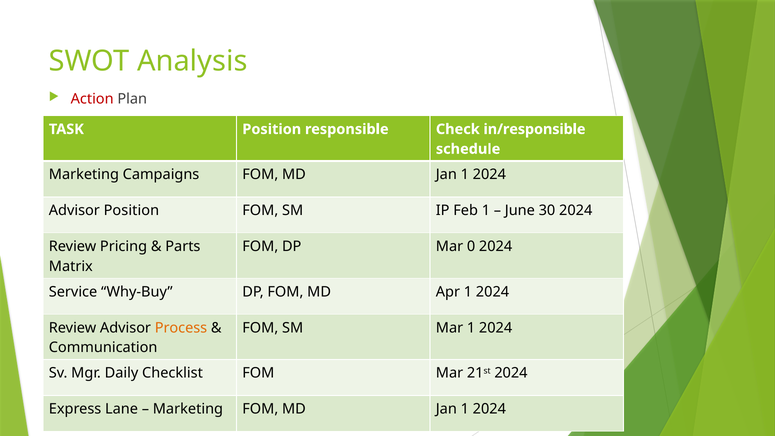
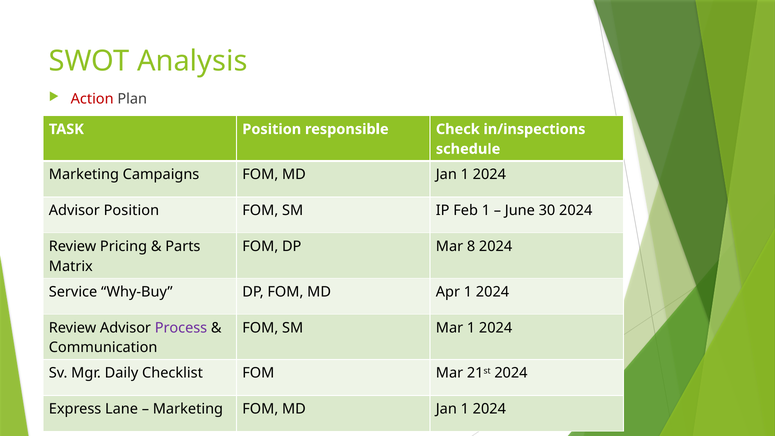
in/responsible: in/responsible -> in/inspections (534, 129)
0: 0 -> 8 (471, 246)
Process colour: orange -> purple (181, 328)
